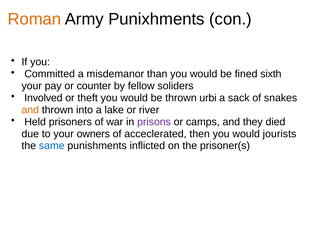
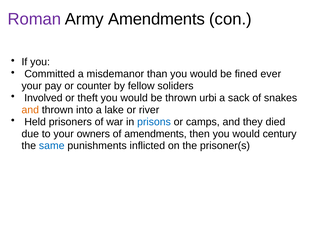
Roman colour: orange -> purple (34, 19)
Army Punixhments: Punixhments -> Amendments (157, 19)
sixth: sixth -> ever (271, 74)
prisons colour: purple -> blue (154, 122)
of acceclerated: acceclerated -> amendments (155, 134)
jourists: jourists -> century (280, 134)
